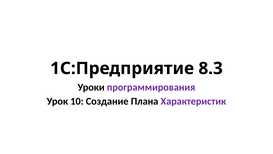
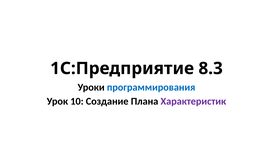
программирования colour: purple -> blue (151, 87)
